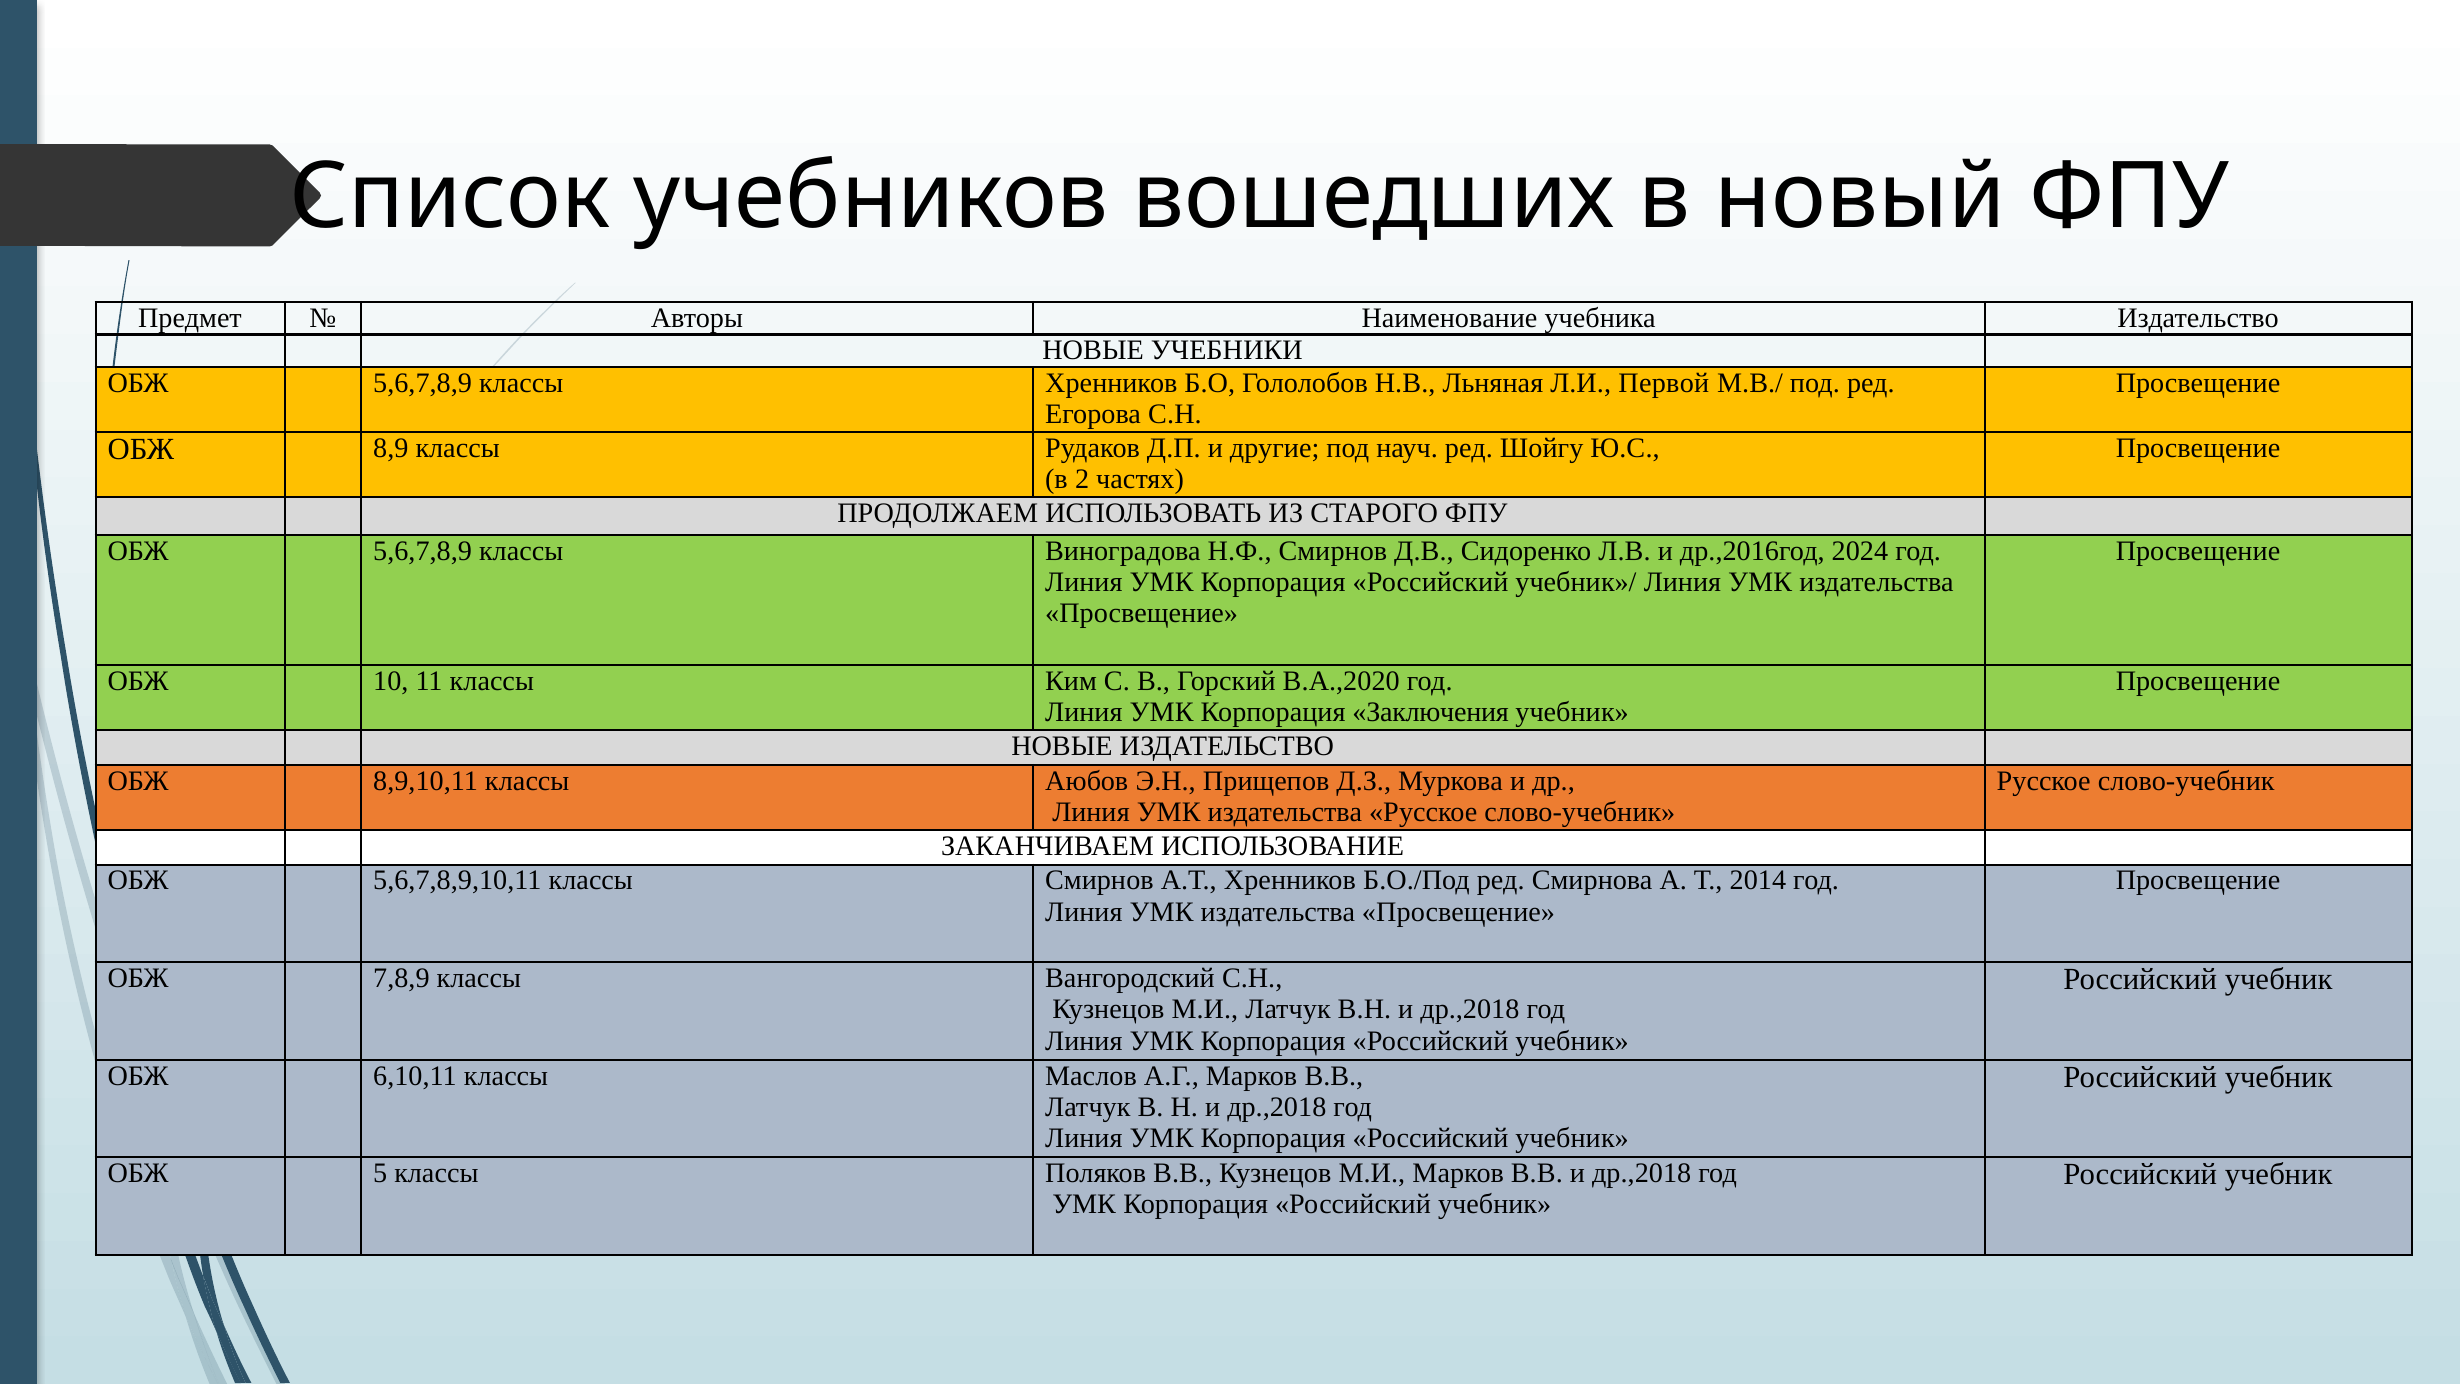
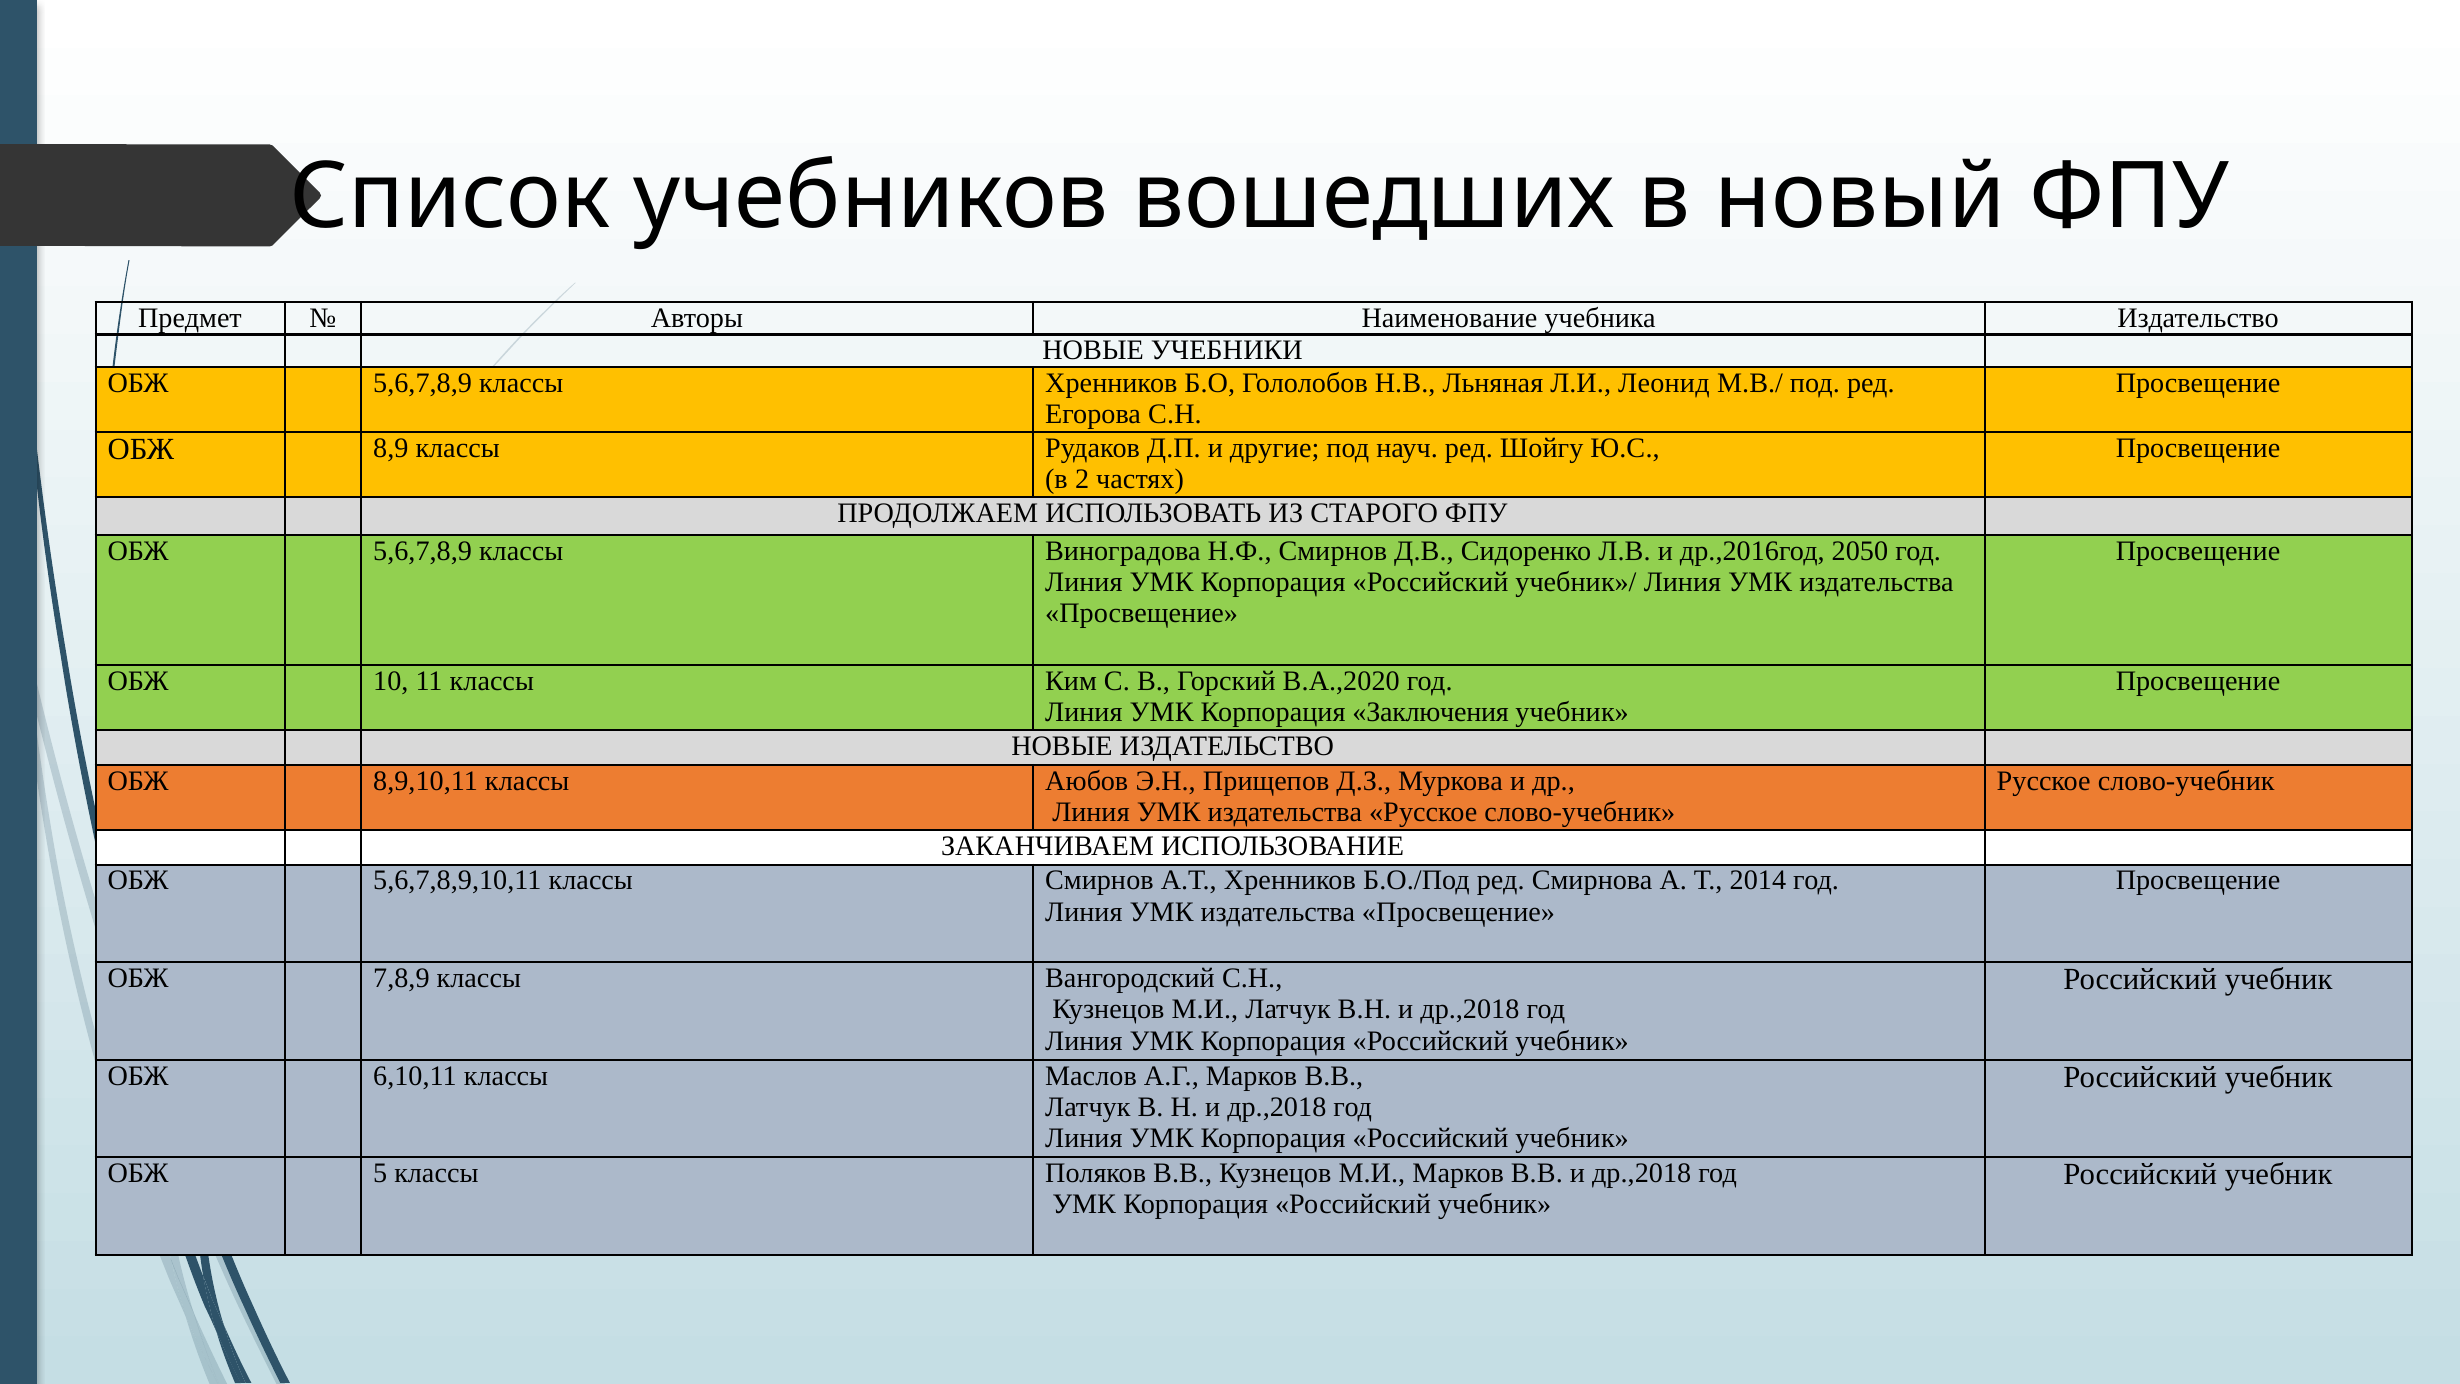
Первой: Первой -> Леонид (1664, 383)
2024: 2024 -> 2050 (1860, 551)
